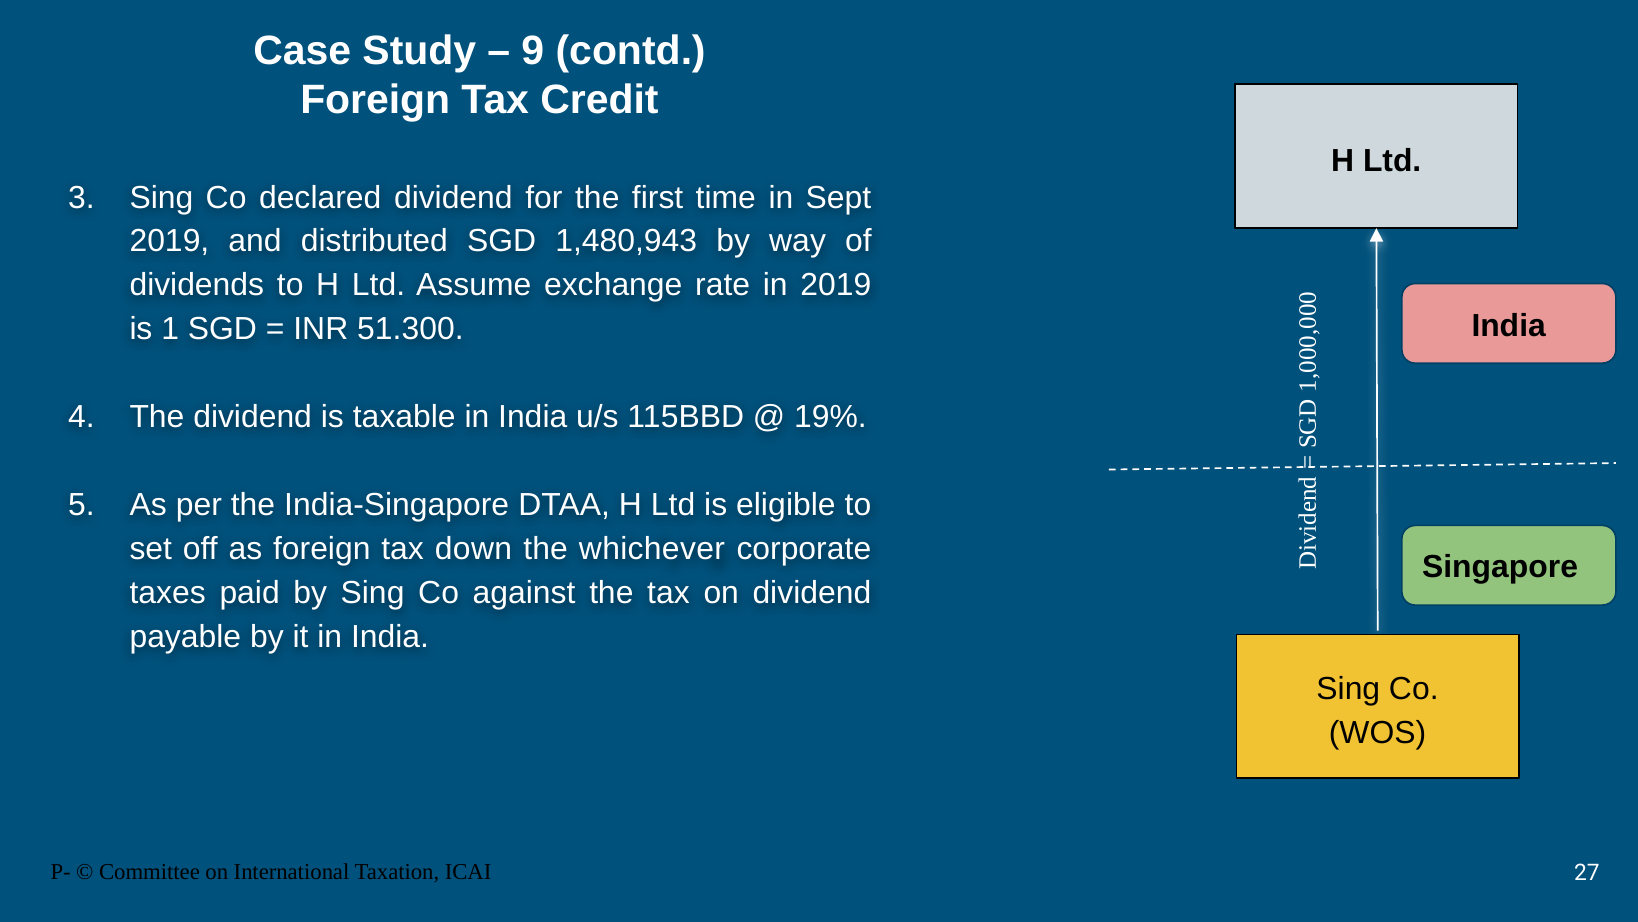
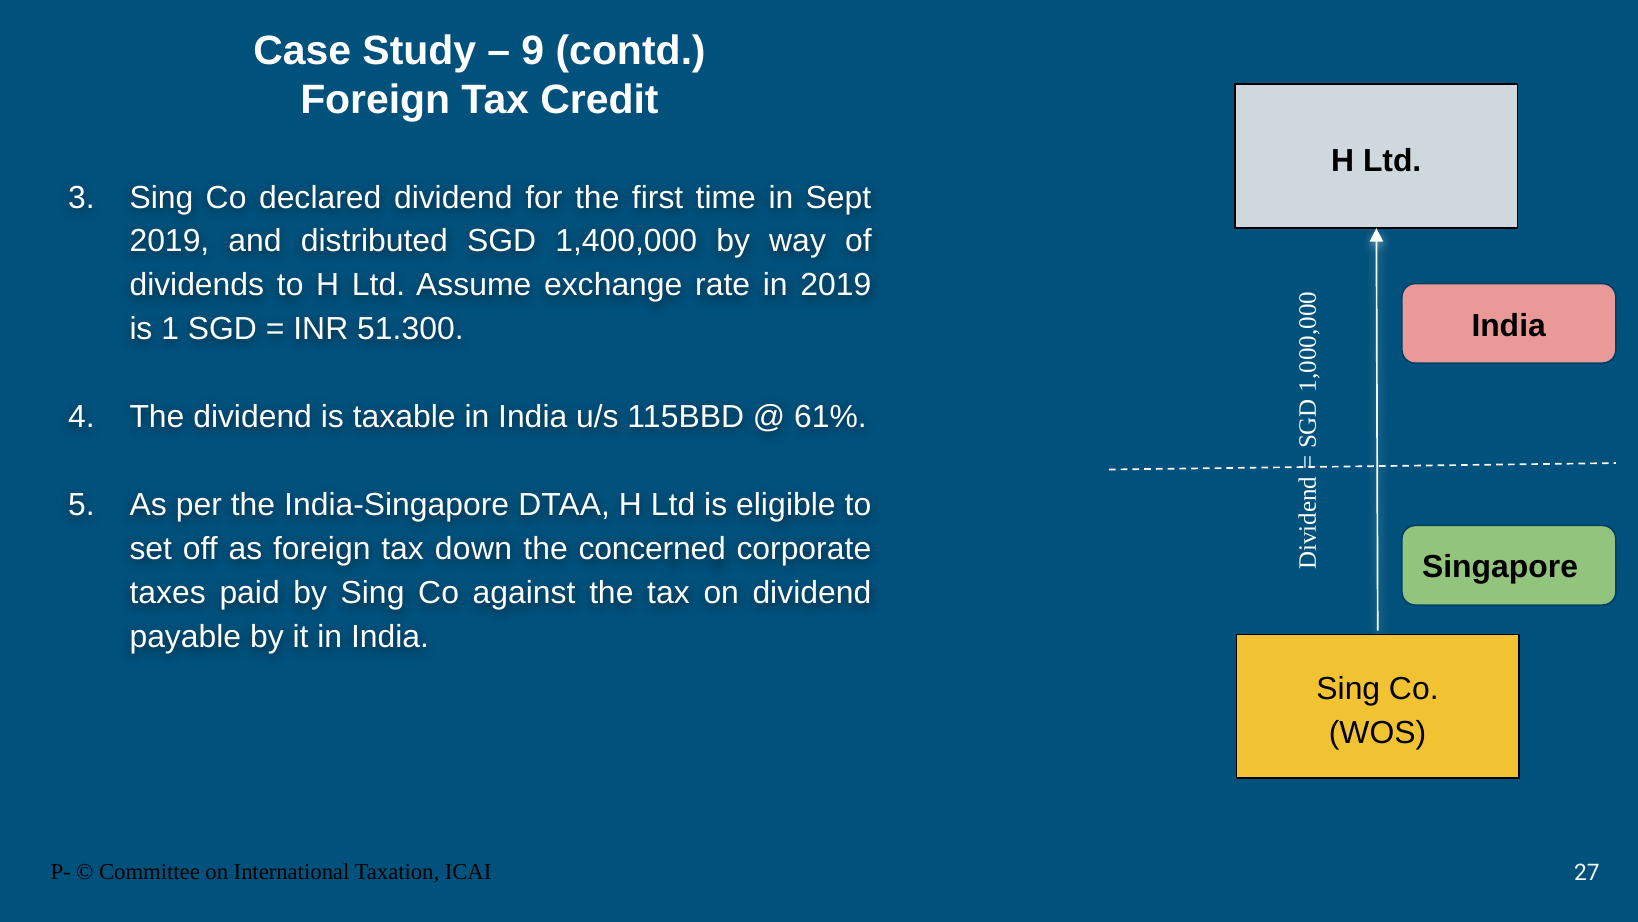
1,480,943: 1,480,943 -> 1,400,000 (626, 241)
19%: 19% -> 61% (830, 417)
whichever: whichever -> concerned (652, 549)
